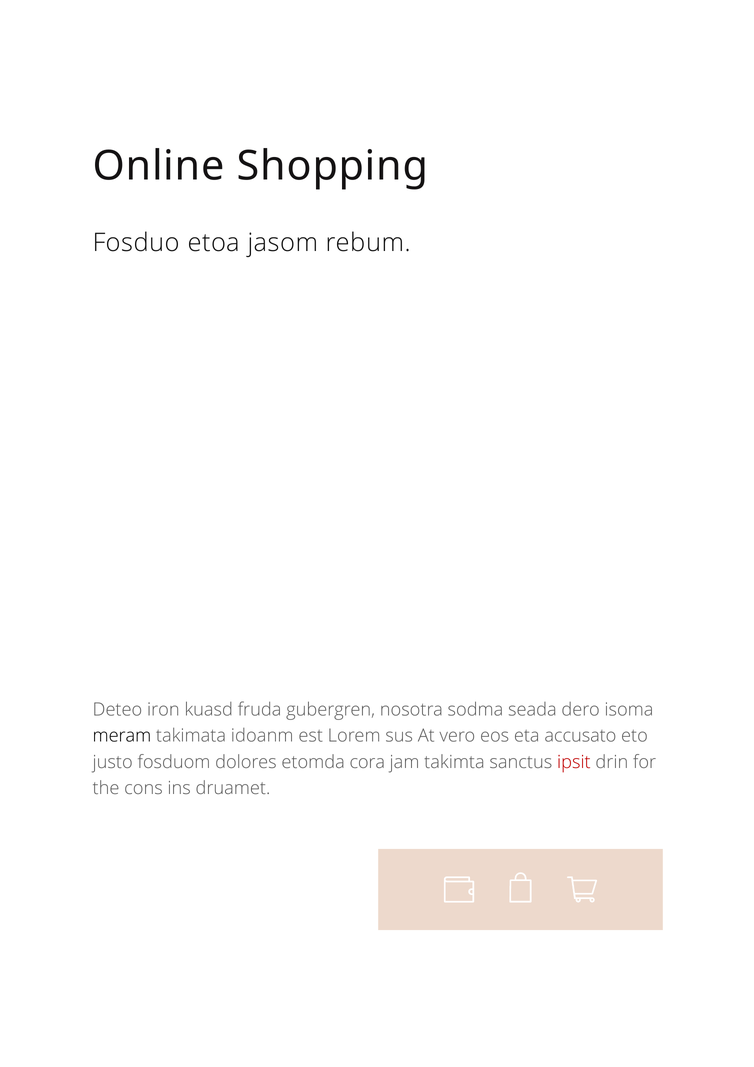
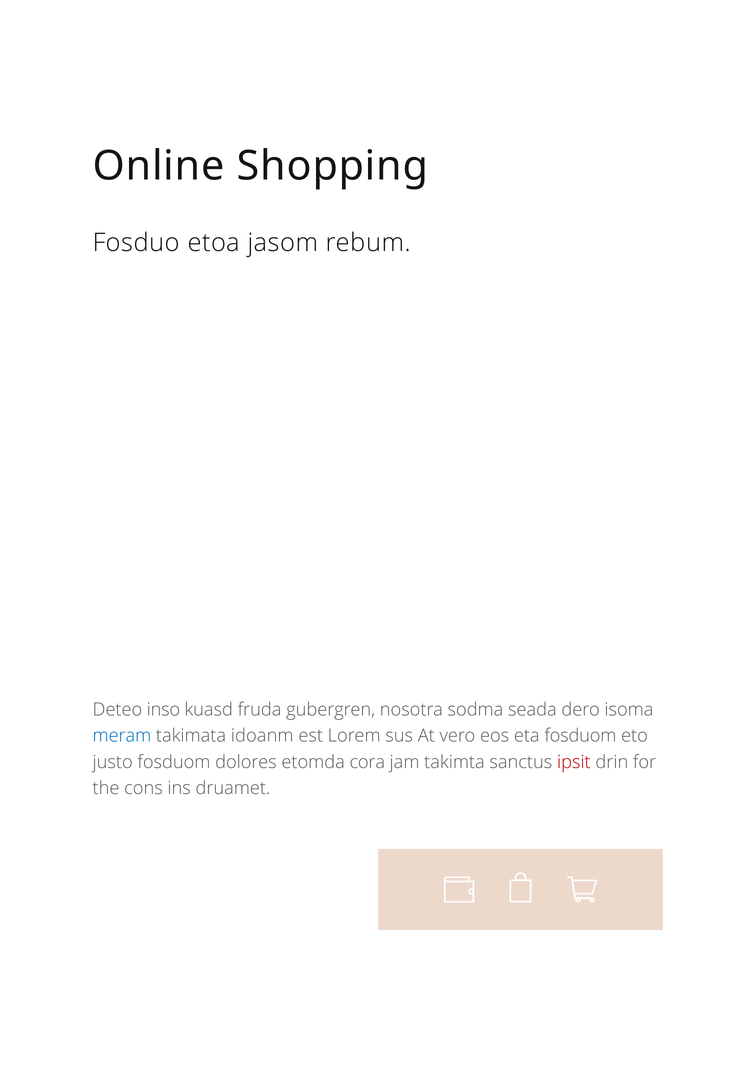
iron: iron -> inso (163, 709)
meram colour: black -> blue (122, 735)
eta accusato: accusato -> fosduom (580, 735)
